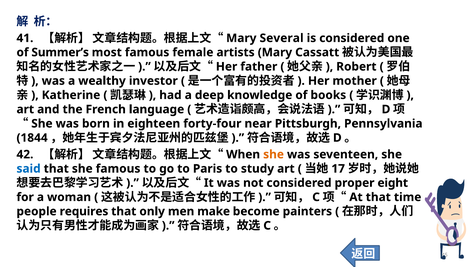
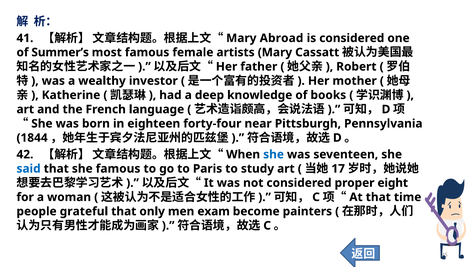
Several: Several -> Abroad (282, 38)
she colour: orange -> blue (274, 155)
requires: requires -> grateful (84, 212)
make: make -> exam (214, 212)
